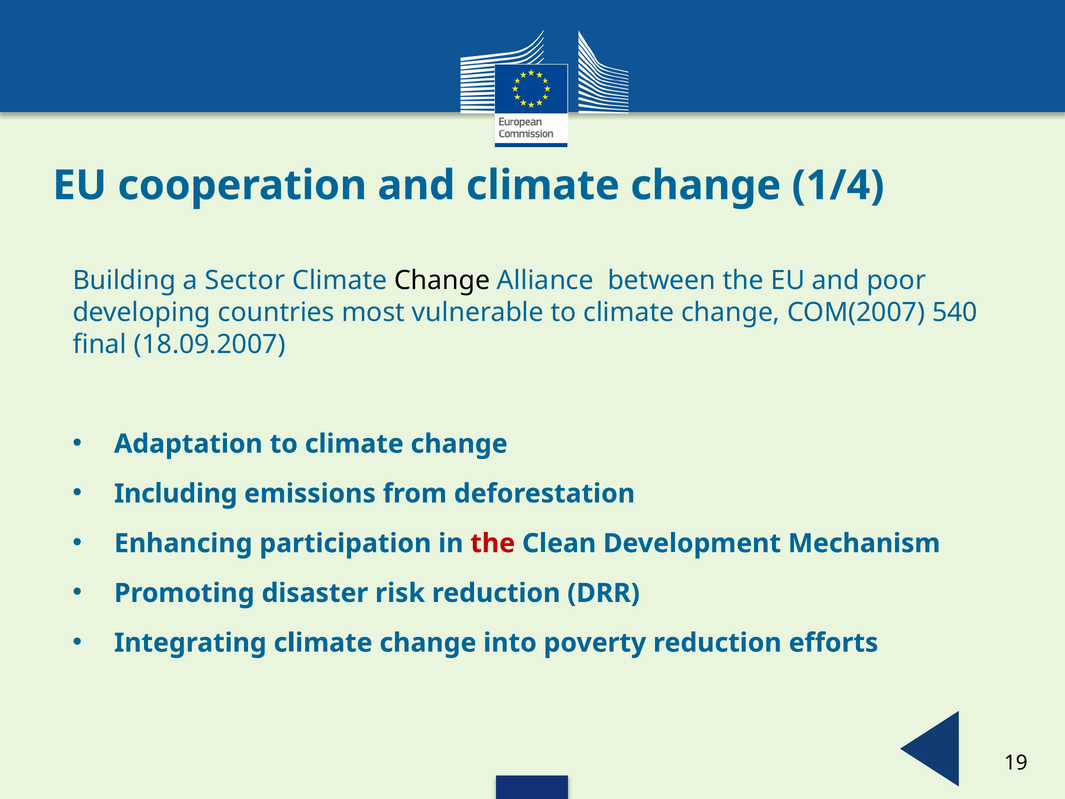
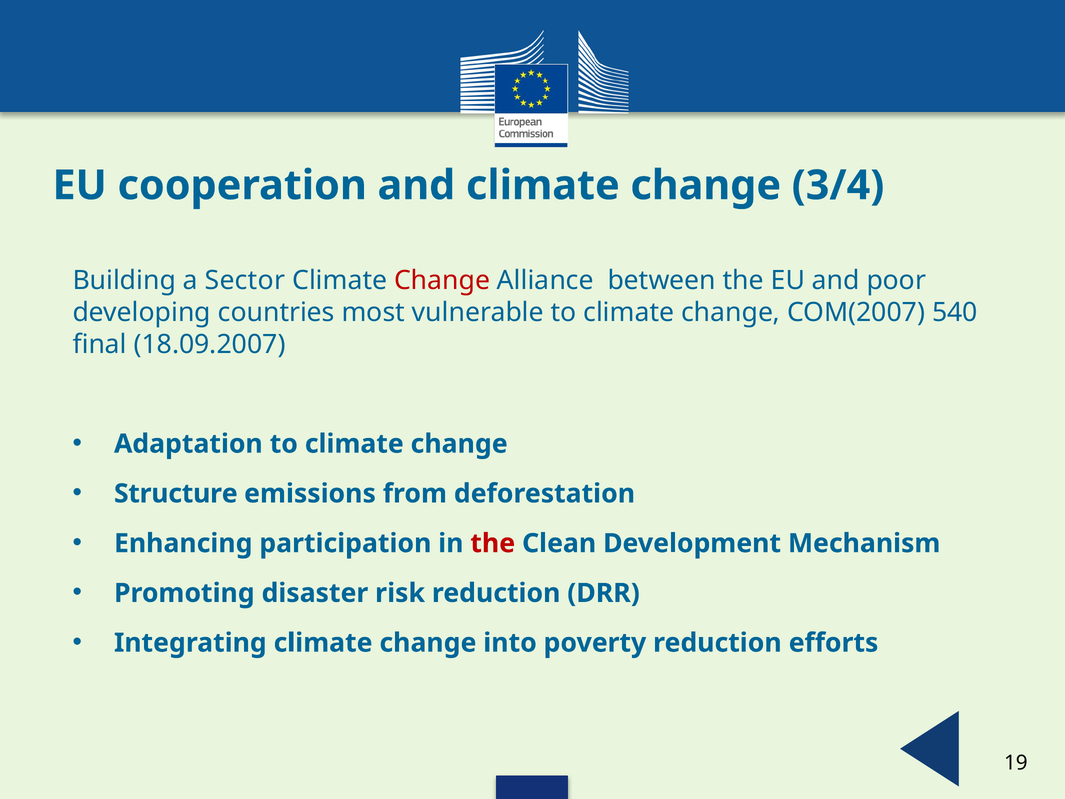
1/4: 1/4 -> 3/4 (838, 185)
Change colour: black -> red (442, 280)
Including: Including -> Structure (176, 493)
